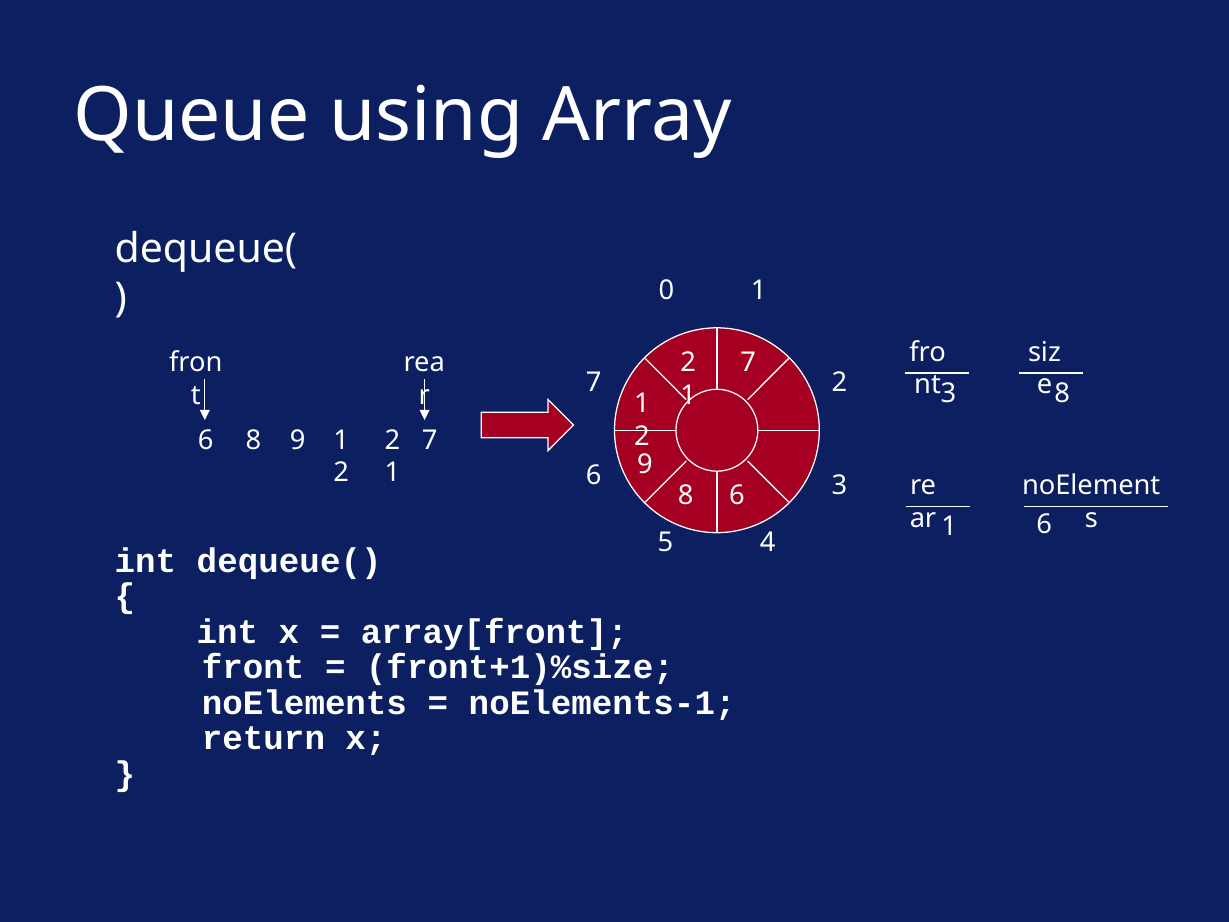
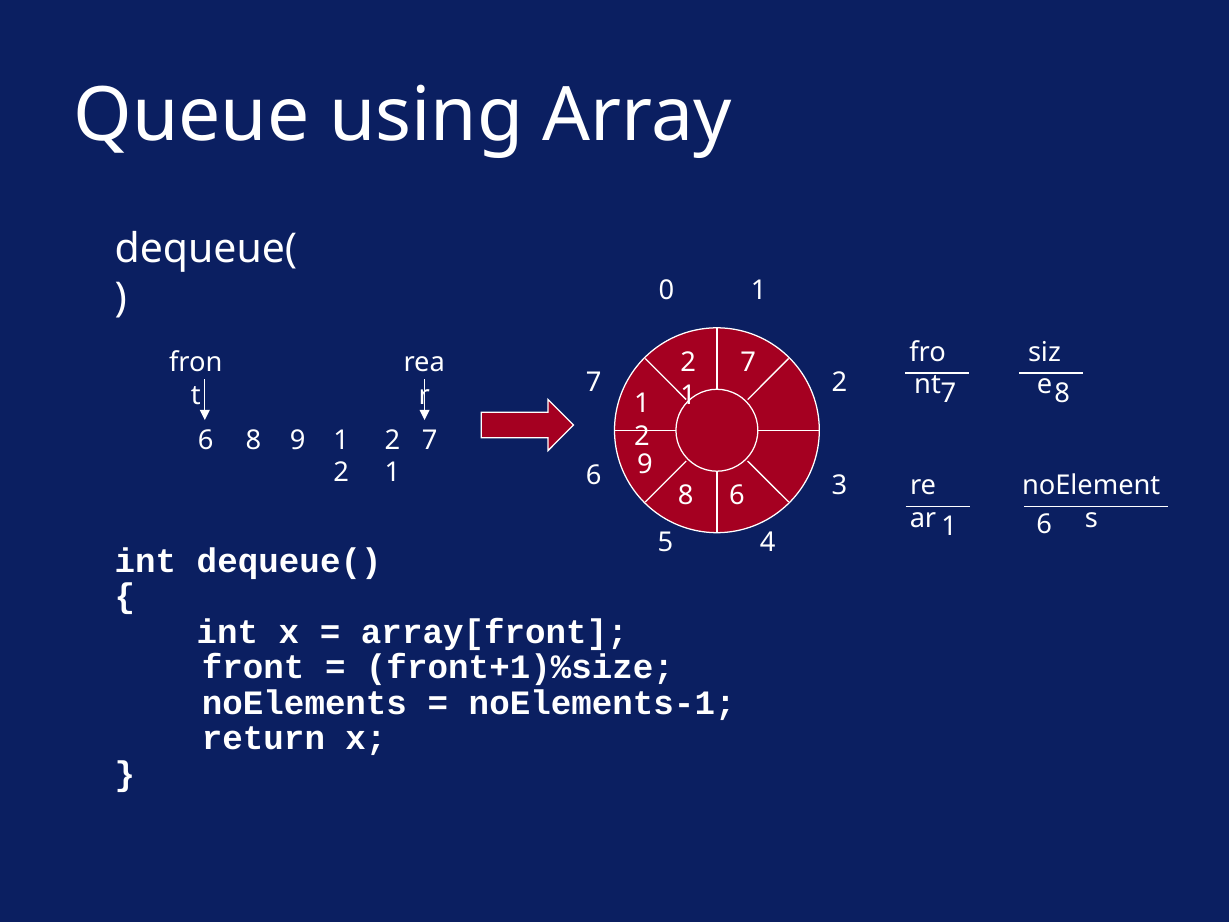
3: 3 -> 7 (948, 393)
